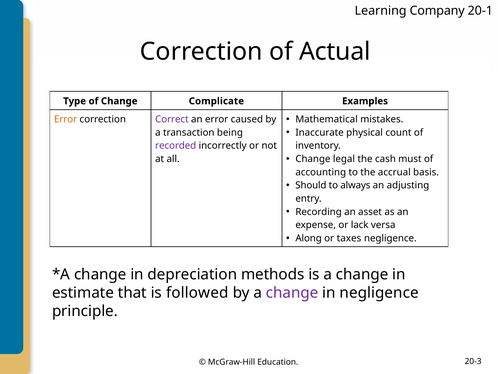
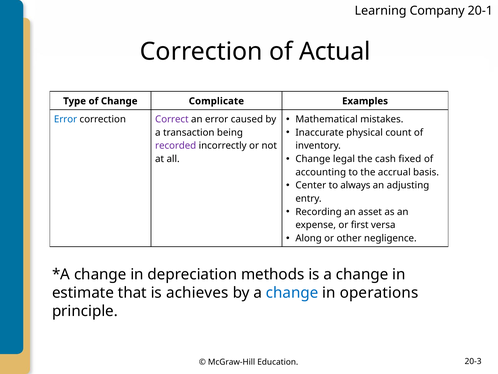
Error colour: orange -> blue (66, 119)
must: must -> fixed (410, 159)
Should: Should -> Center (311, 185)
lack: lack -> first (360, 225)
taxes: taxes -> other (349, 238)
followed: followed -> achieves (197, 292)
change colour: purple -> blue (292, 292)
in negligence: negligence -> operations (379, 292)
